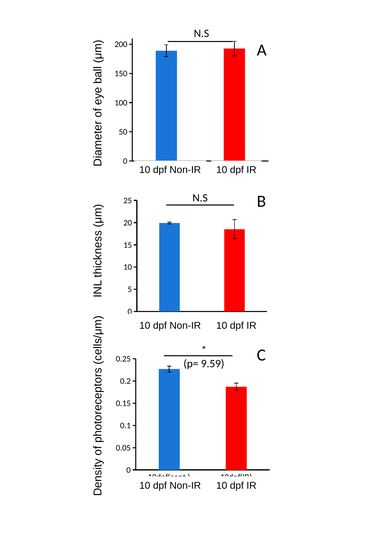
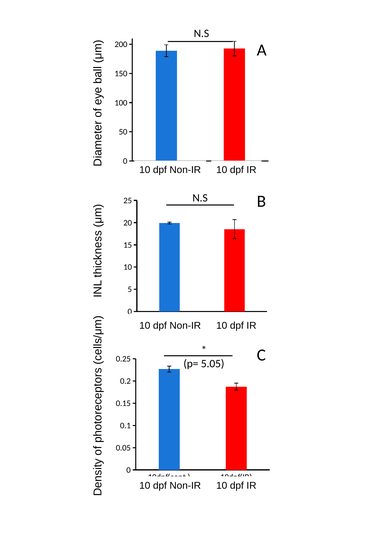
9.59: 9.59 -> 5.05 (213, 364)
